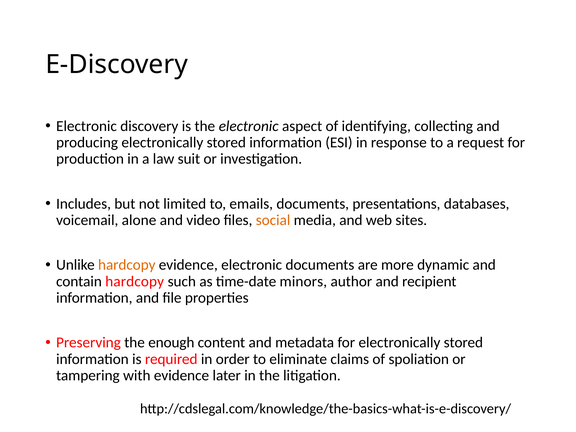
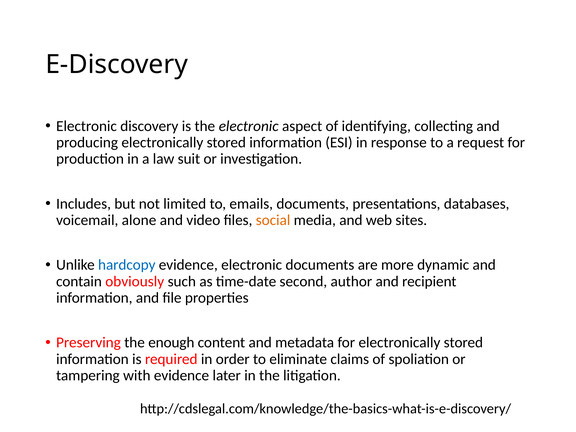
hardcopy colour: orange -> blue (127, 265)
contain hardcopy: hardcopy -> obviously (135, 281)
minors: minors -> second (303, 281)
